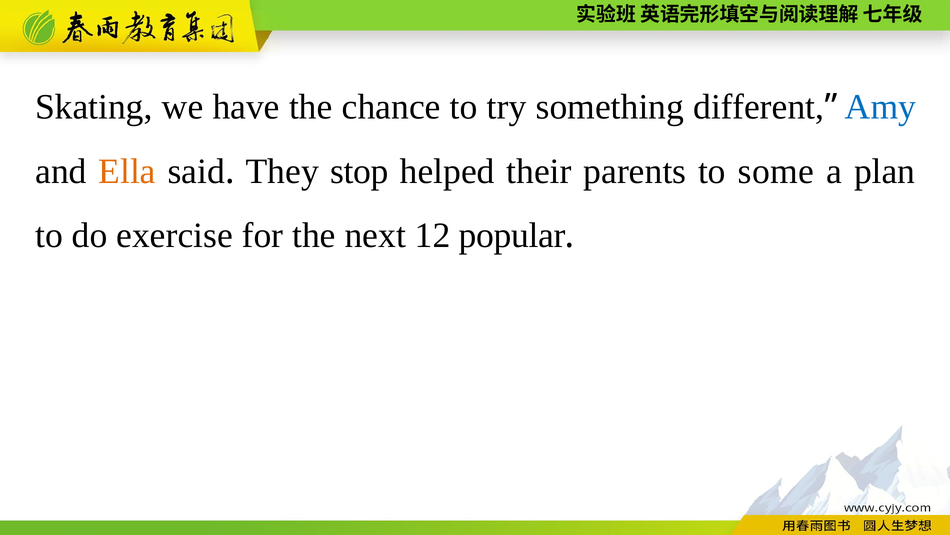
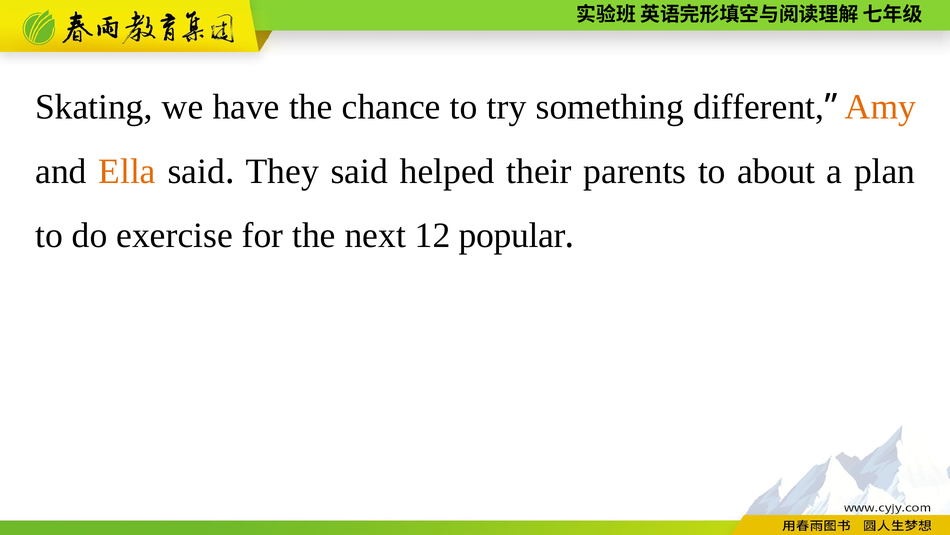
Amy colour: blue -> orange (880, 107)
They stop: stop -> said (359, 171)
some: some -> about (776, 171)
